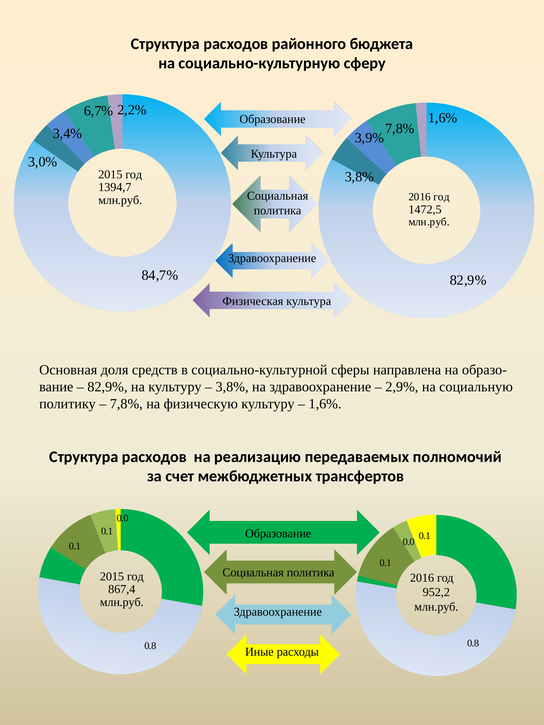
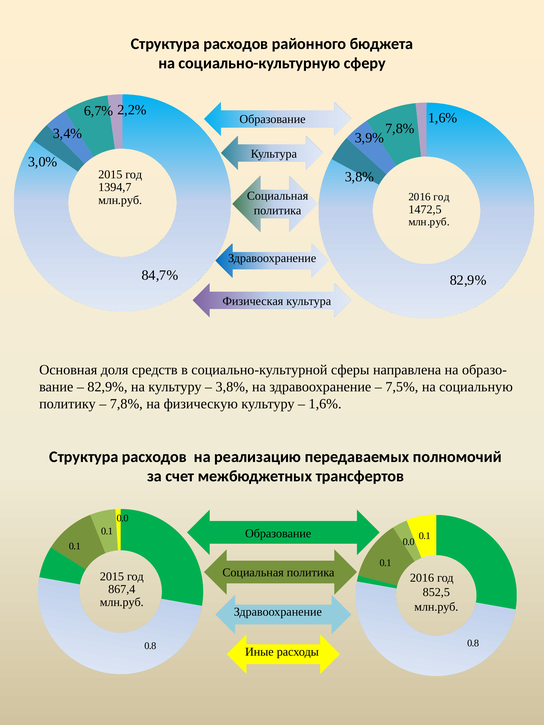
2,9%: 2,9% -> 7,5% (402, 387)
952,2: 952,2 -> 852,5 (436, 593)
